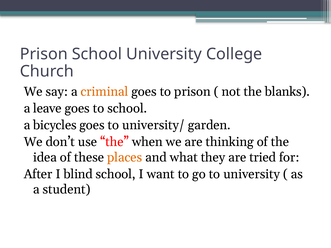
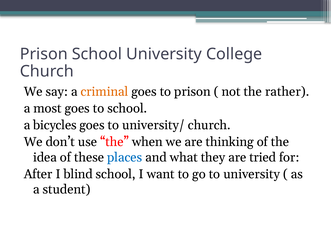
blanks: blanks -> rather (287, 92)
leave: leave -> most (47, 108)
university/ garden: garden -> church (209, 125)
places colour: orange -> blue (125, 157)
